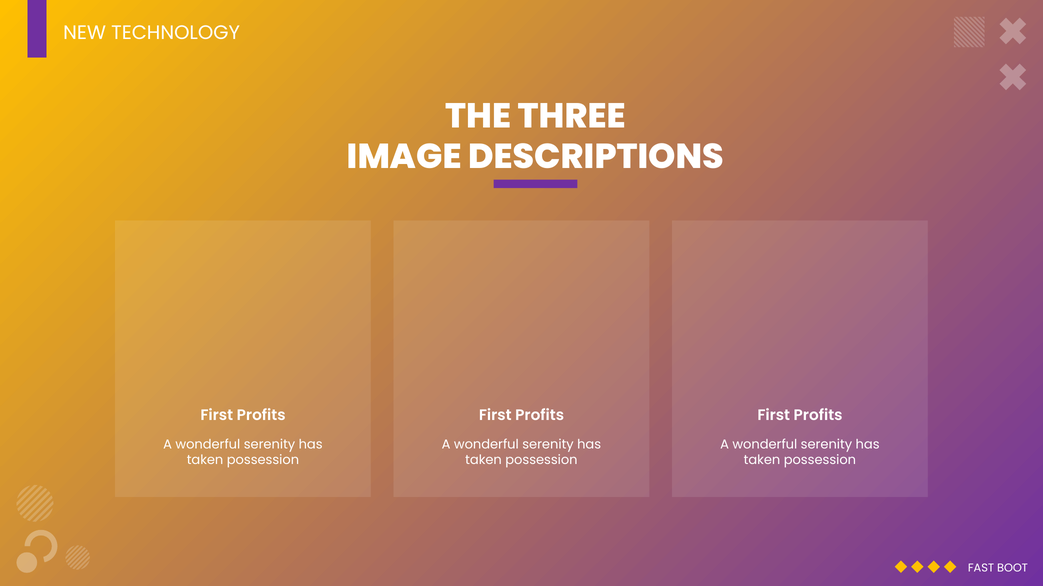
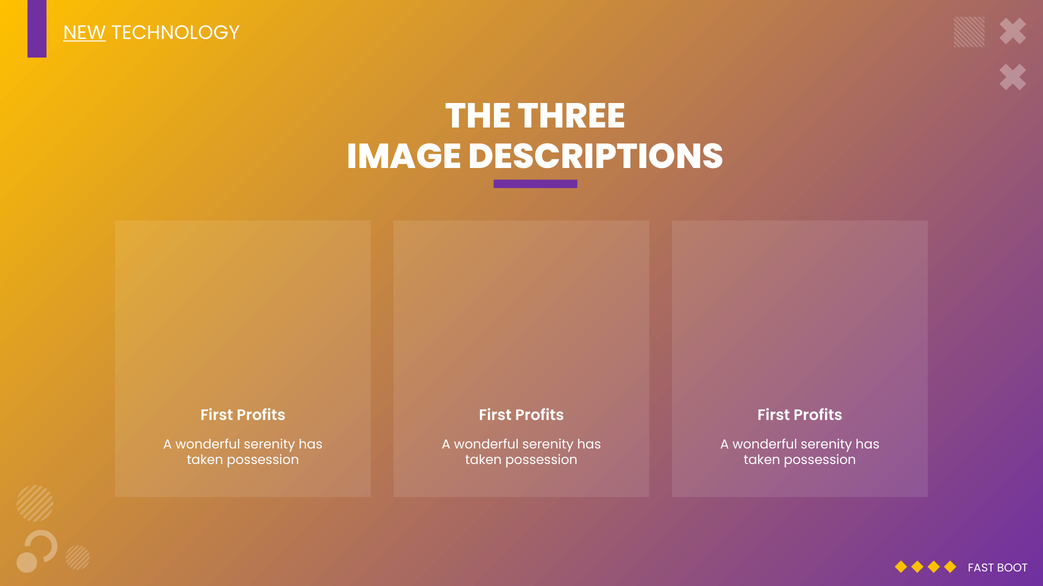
NEW underline: none -> present (85, 33)
